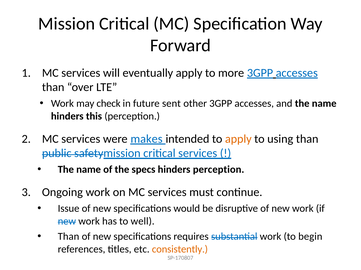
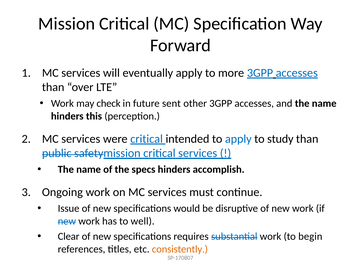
were makes: makes -> critical (147, 139)
apply colour: orange -> blue (238, 139)
using: using -> study (280, 139)
hinders perception: perception -> accomplish (219, 170)
Than: Than -> Clear (69, 237)
